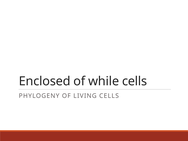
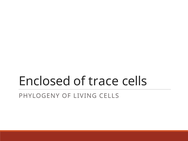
while: while -> trace (104, 81)
